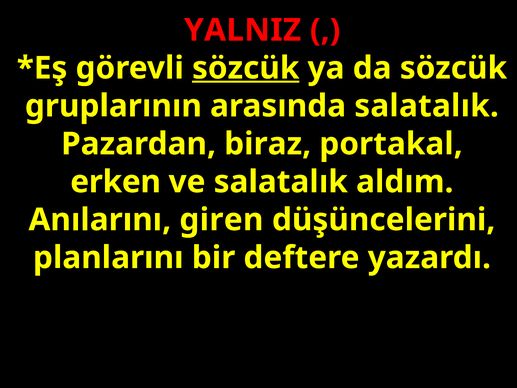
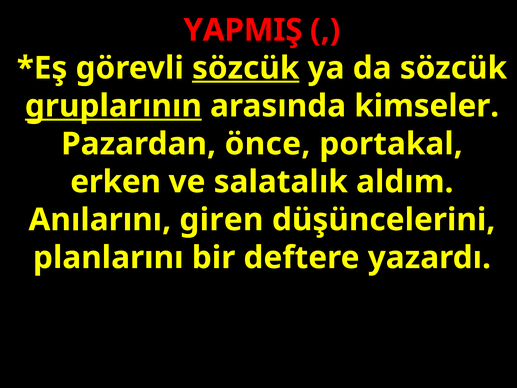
YALNIZ: YALNIZ -> YAPMIŞ (243, 30)
gruplarının underline: none -> present (113, 106)
arasında salatalık: salatalık -> kimseler (427, 106)
biraz: biraz -> önce (268, 144)
